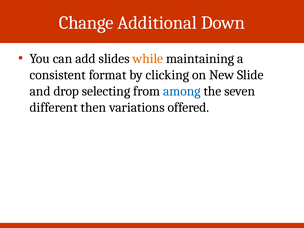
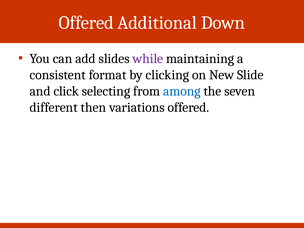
Change: Change -> Offered (86, 23)
while colour: orange -> purple (148, 59)
drop: drop -> click (66, 91)
